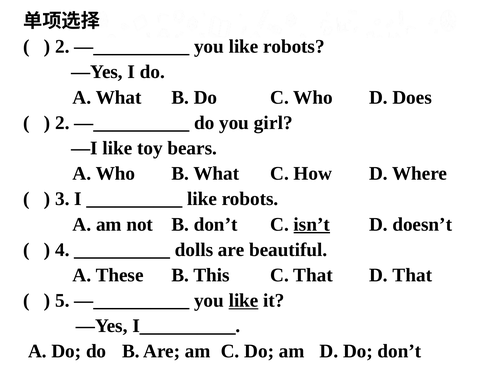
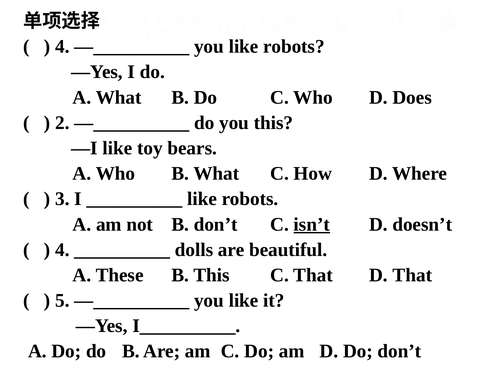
2: 2 -> 4 (62, 47)
you girl: girl -> this (273, 123)
like underline: present -> none (244, 300)
